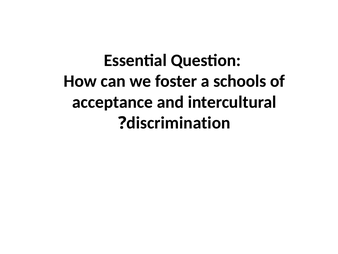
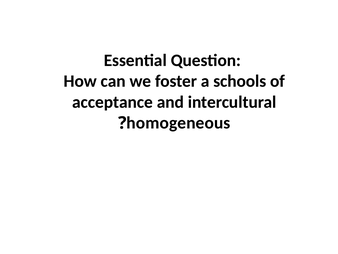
discrimination: discrimination -> homogeneous (178, 123)
